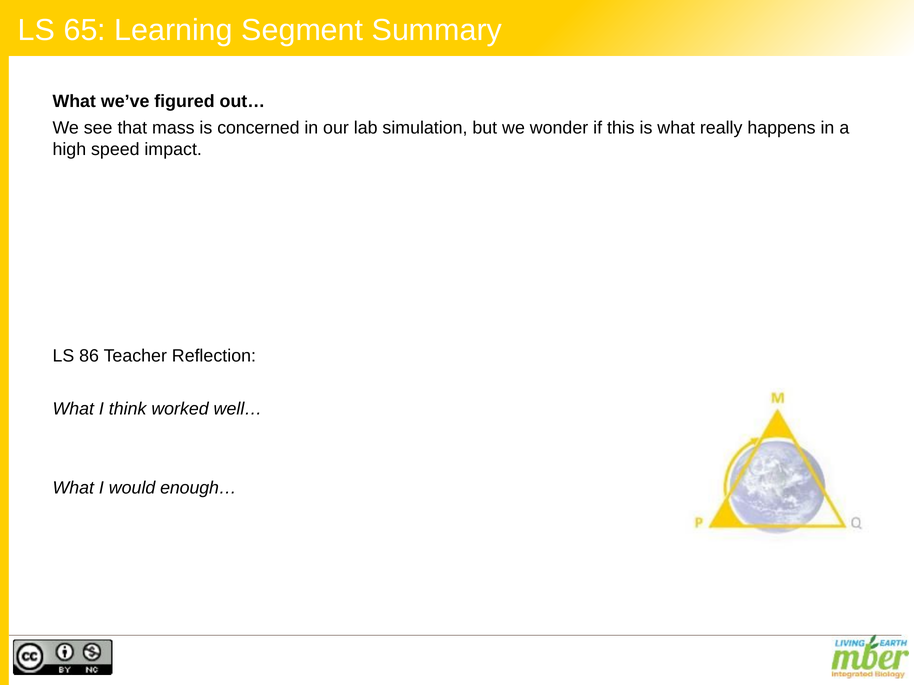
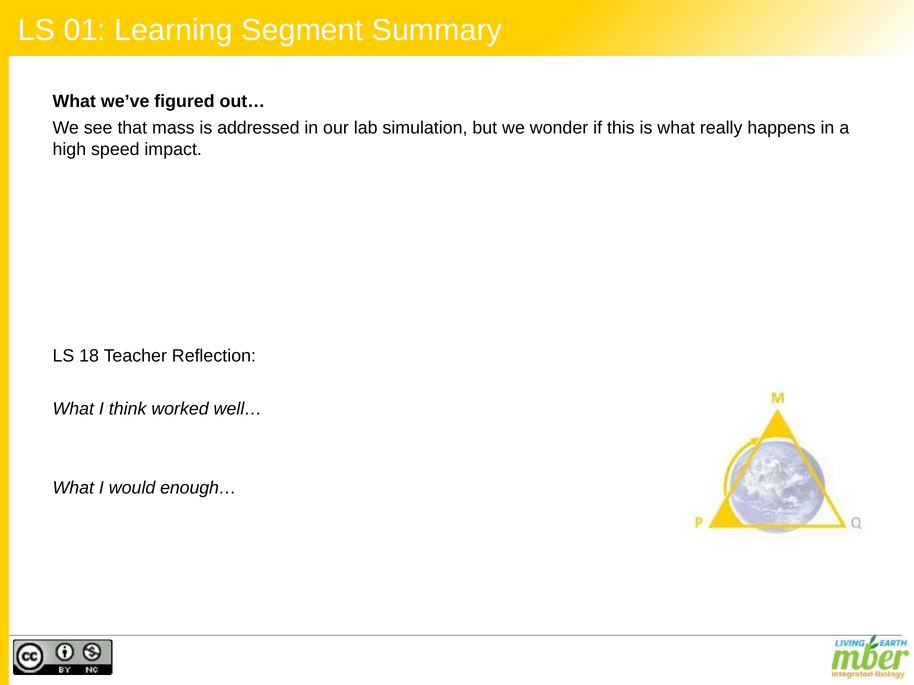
65: 65 -> 01 (85, 30)
concerned: concerned -> addressed (258, 128)
86: 86 -> 18 (89, 356)
